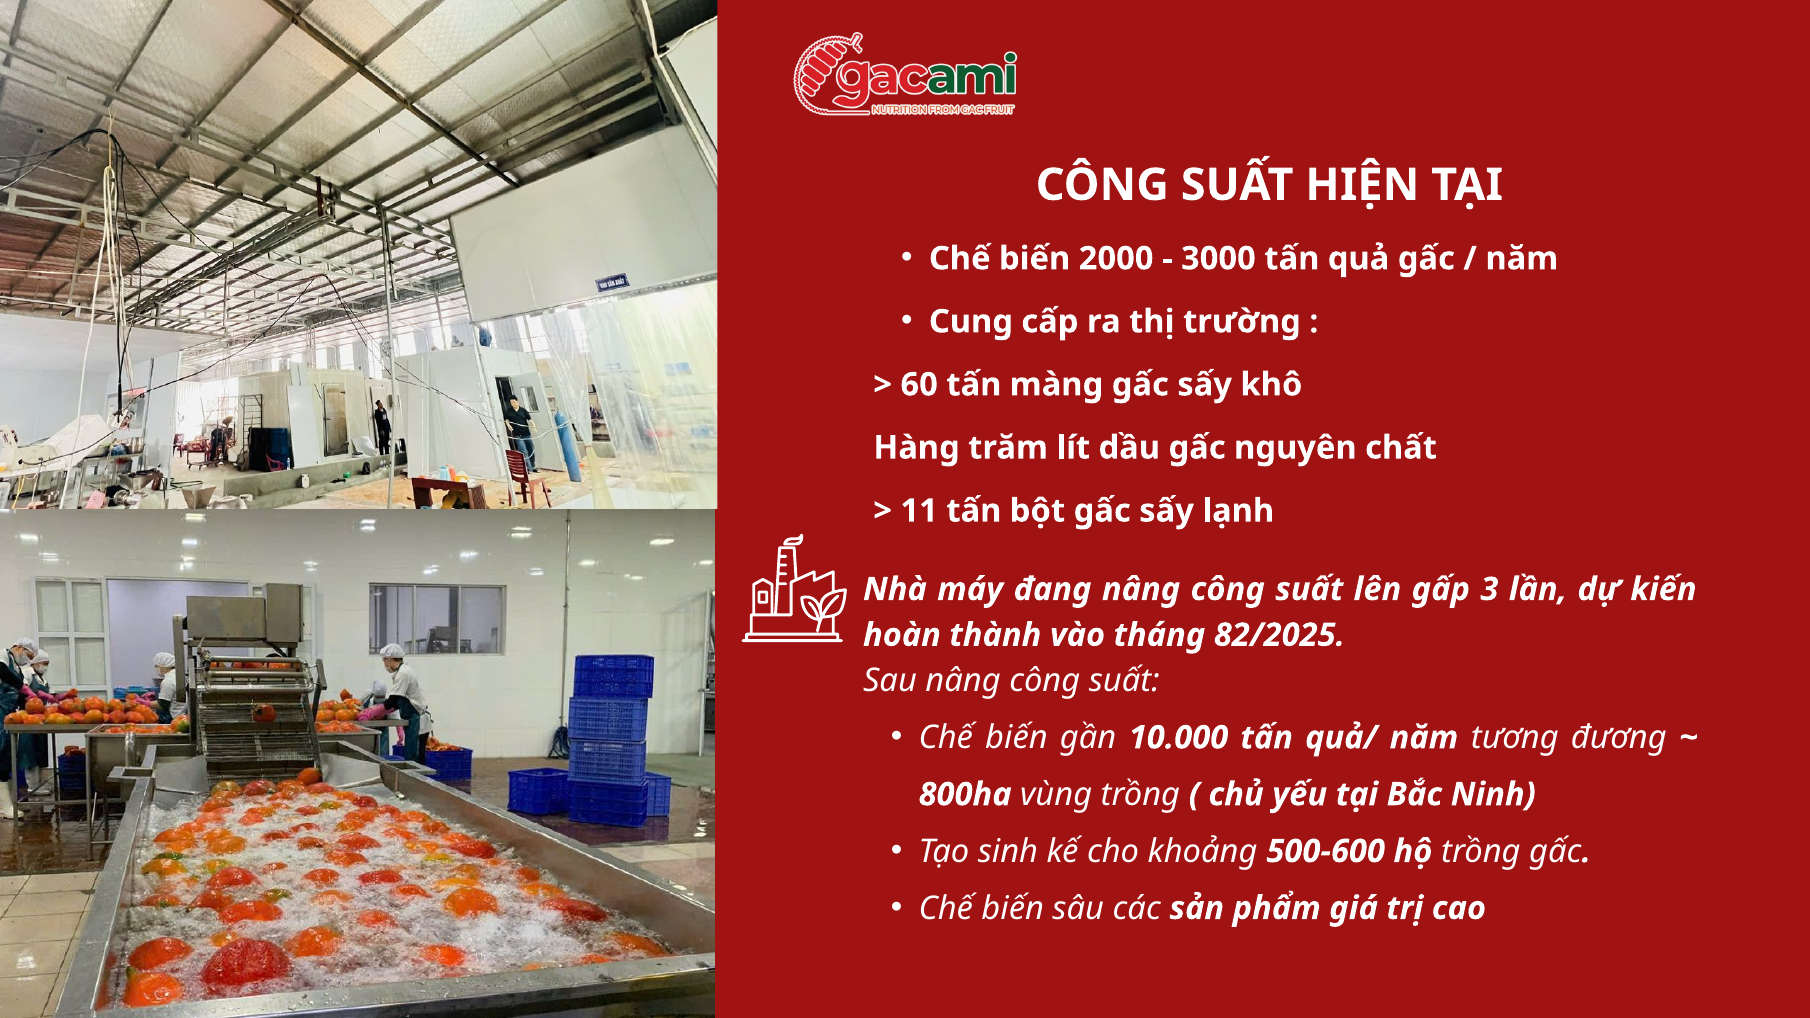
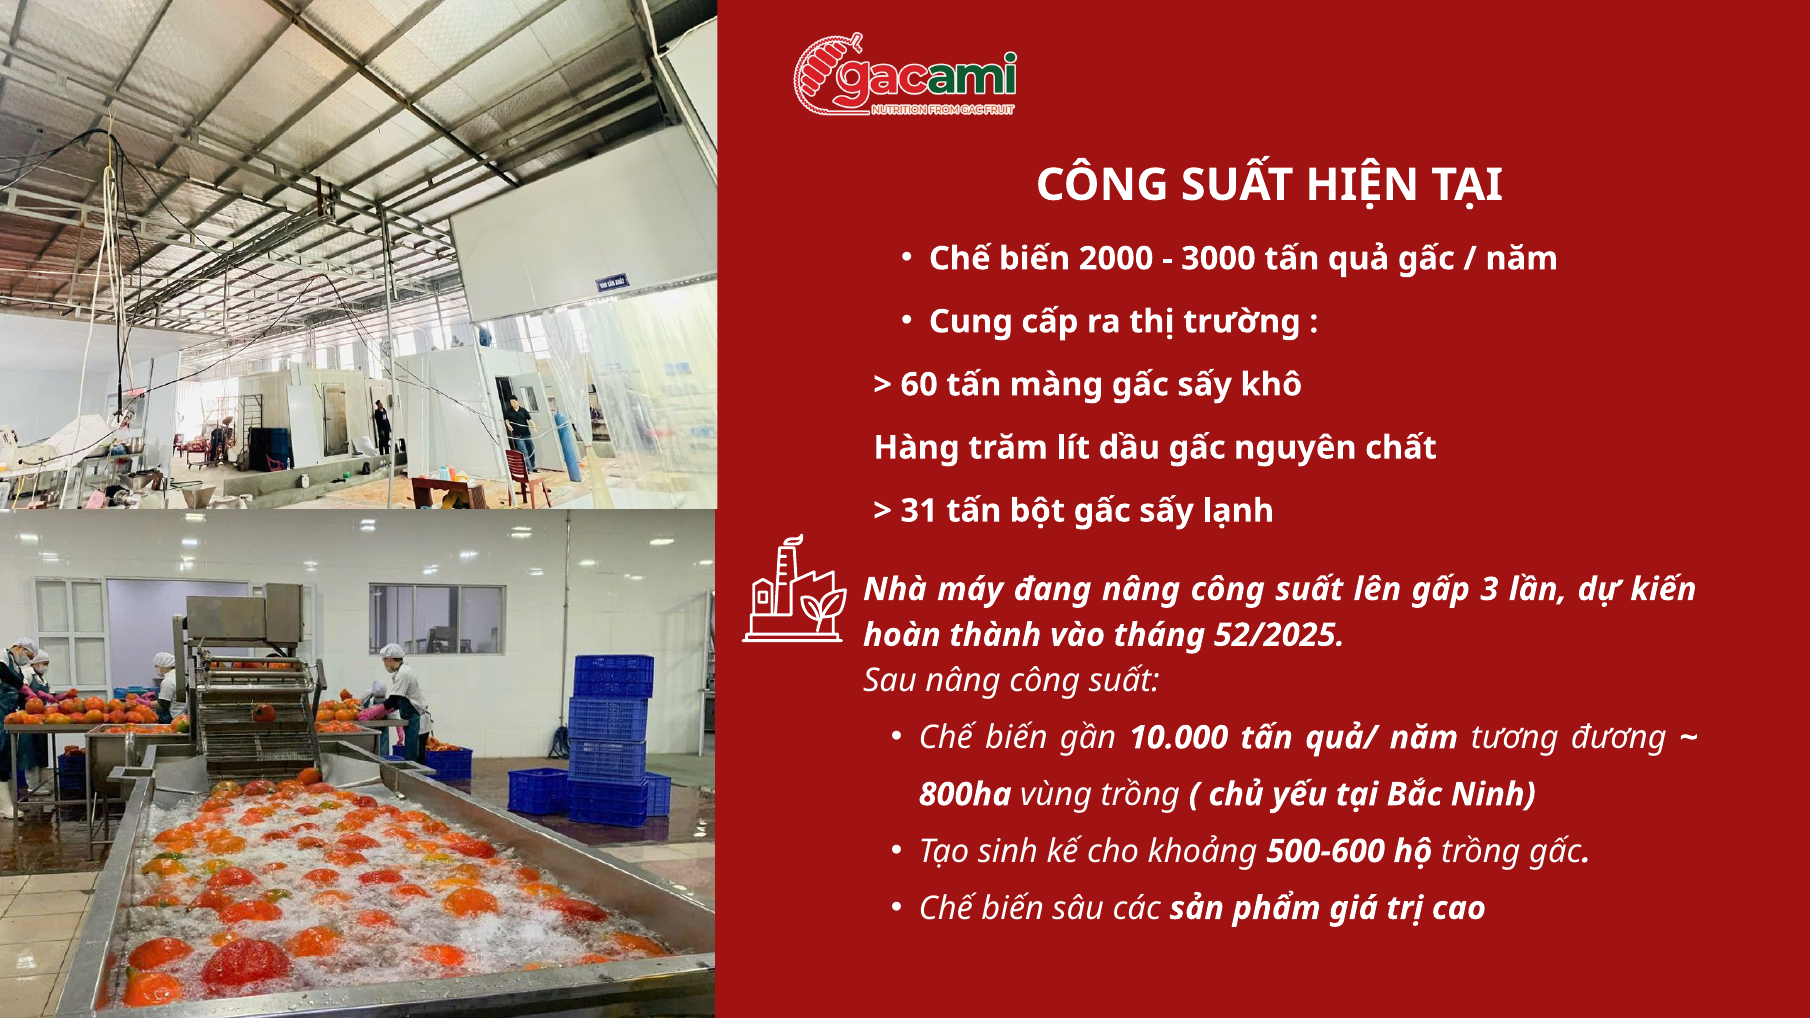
11: 11 -> 31 (919, 511)
82/2025: 82/2025 -> 52/2025 (1279, 635)
